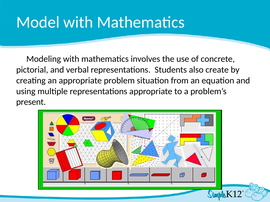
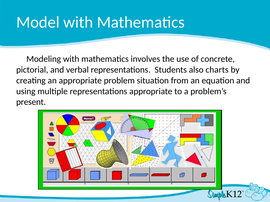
create: create -> charts (217, 70)
